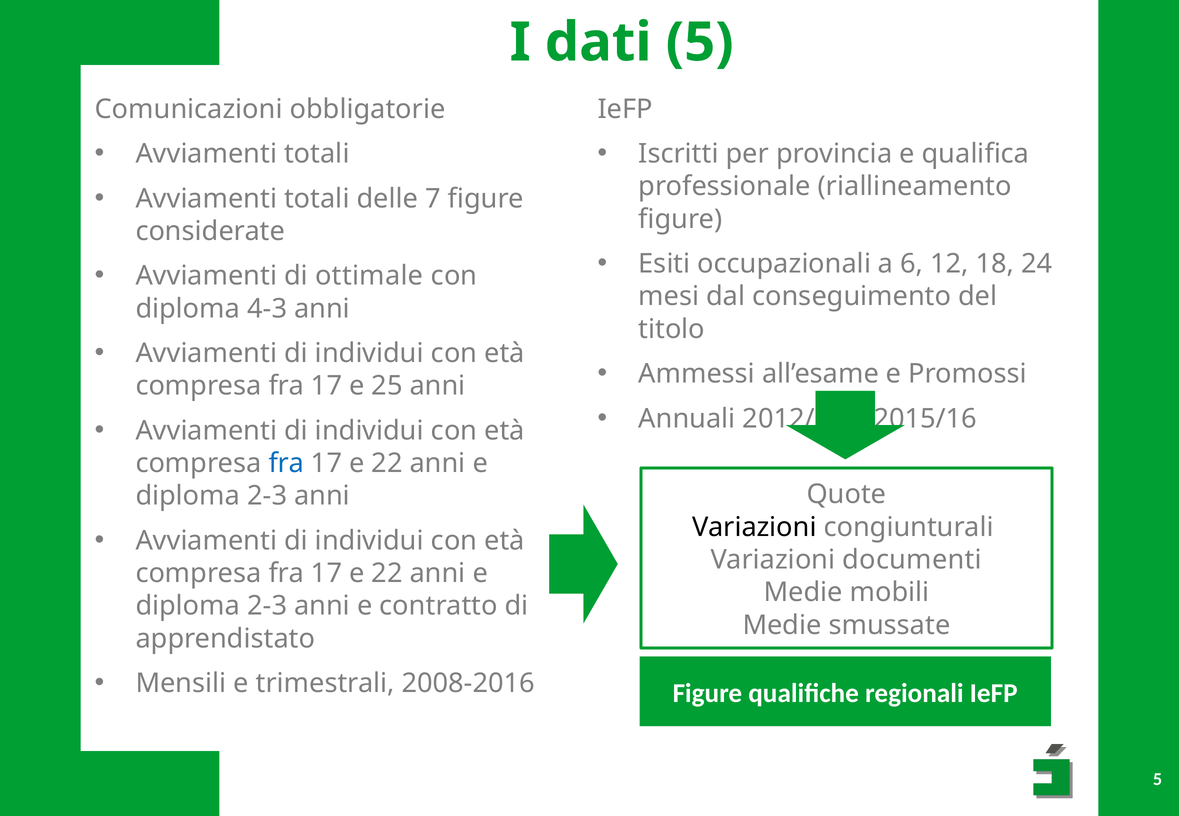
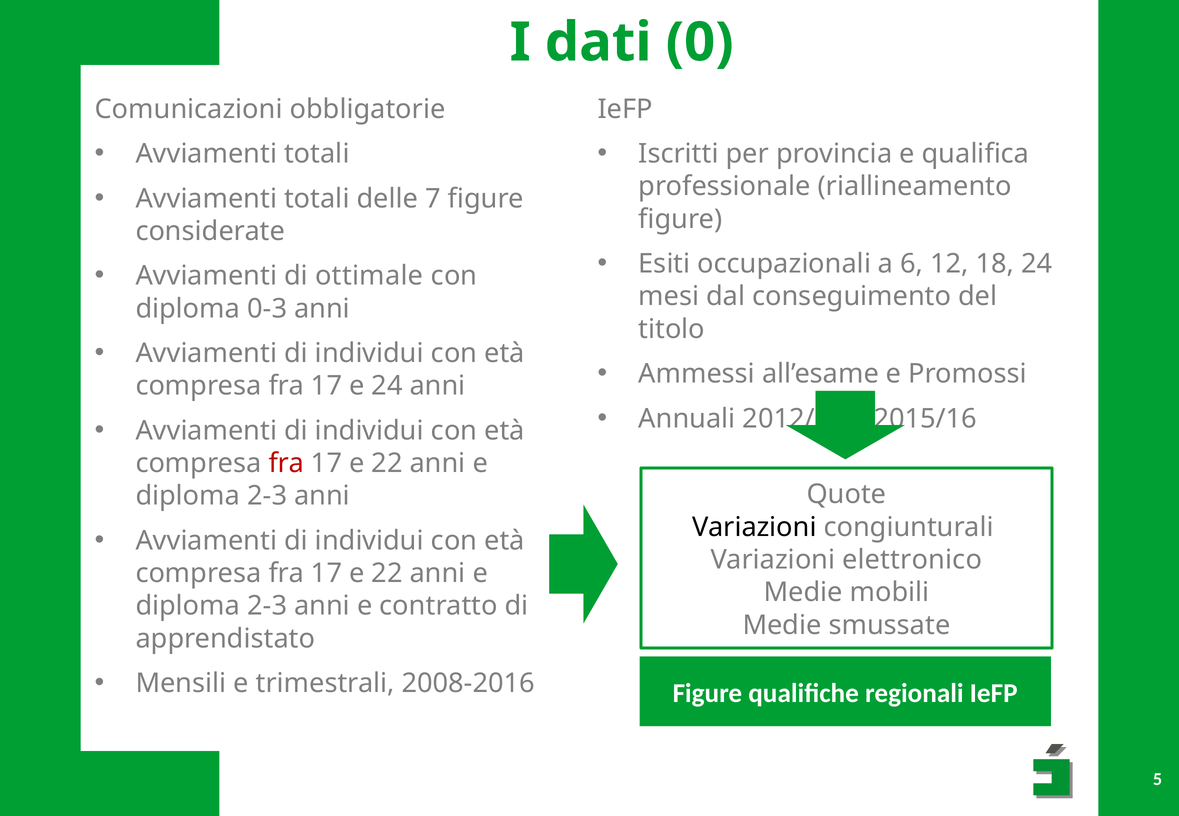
dati 5: 5 -> 0 (700, 42)
4-3: 4-3 -> 0-3 (267, 309)
e 25: 25 -> 24 (387, 386)
fra colour: blue -> red (286, 463)
documenti: documenti -> elettronico (912, 560)
